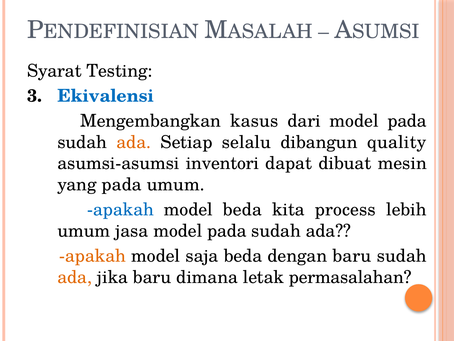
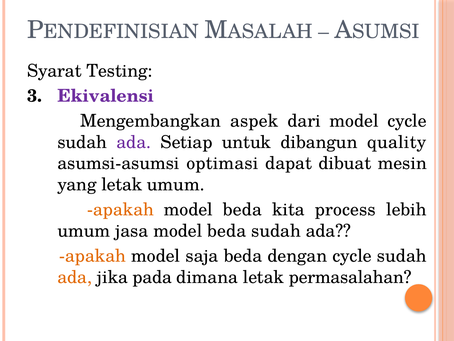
Ekivalensi colour: blue -> purple (106, 96)
kasus: kasus -> aspek (254, 121)
dari model pada: pada -> cycle (407, 121)
ada colour: orange -> purple (134, 142)
selalu: selalu -> untuk (247, 142)
inventori: inventori -> optimasi (222, 163)
yang pada: pada -> letak (122, 184)
apakah colour: blue -> orange (121, 209)
pada: pada -> beda (227, 231)
dengan baru: baru -> cycle (352, 256)
jika baru: baru -> pada (152, 277)
